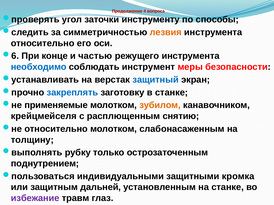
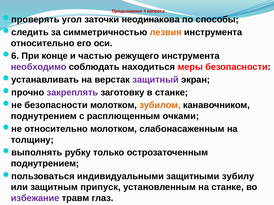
инструменту: инструменту -> неодинакова (151, 20)
необходимо colour: blue -> purple (39, 67)
инструмент: инструмент -> находиться (148, 67)
защитный colour: blue -> purple (156, 80)
закреплять colour: blue -> purple (72, 93)
применяемые: применяемые -> безопасности (56, 105)
крейцмейселя: крейцмейселя -> поднутрением (44, 116)
снятию: снятию -> очками (181, 116)
кромка: кромка -> зубилу (238, 177)
дальней: дальней -> припуск (101, 188)
